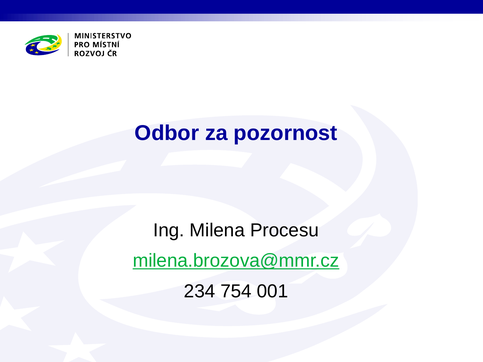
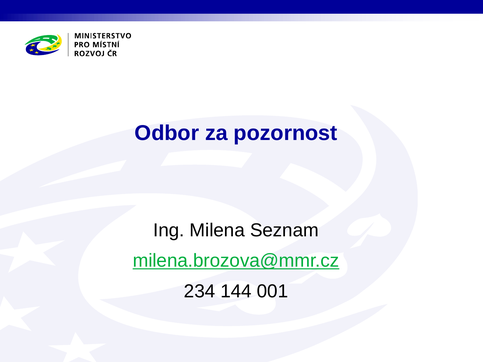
Procesu: Procesu -> Seznam (284, 230)
754: 754 -> 144 (236, 292)
